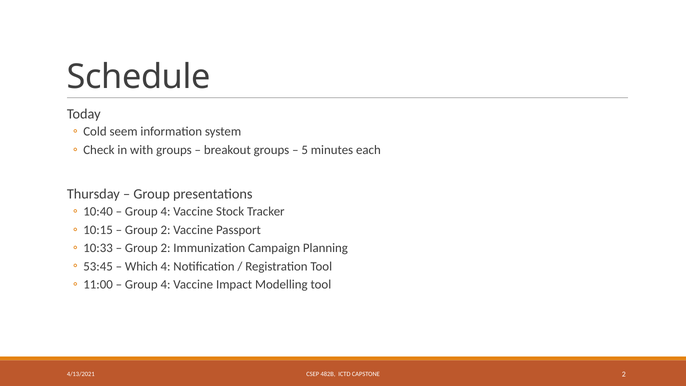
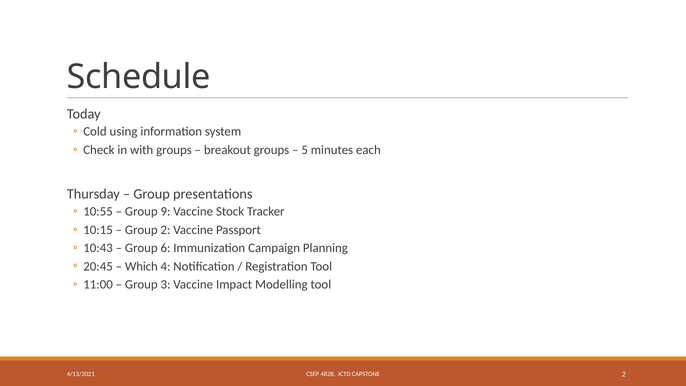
seem: seem -> using (124, 132)
10:40: 10:40 -> 10:55 (98, 212)
4: 4 -> 9 (165, 212)
10:33: 10:33 -> 10:43 (98, 248)
2: 2 -> 6 (165, 248)
53:45: 53:45 -> 20:45 (98, 266)
4: 4 -> 3 (165, 284)
